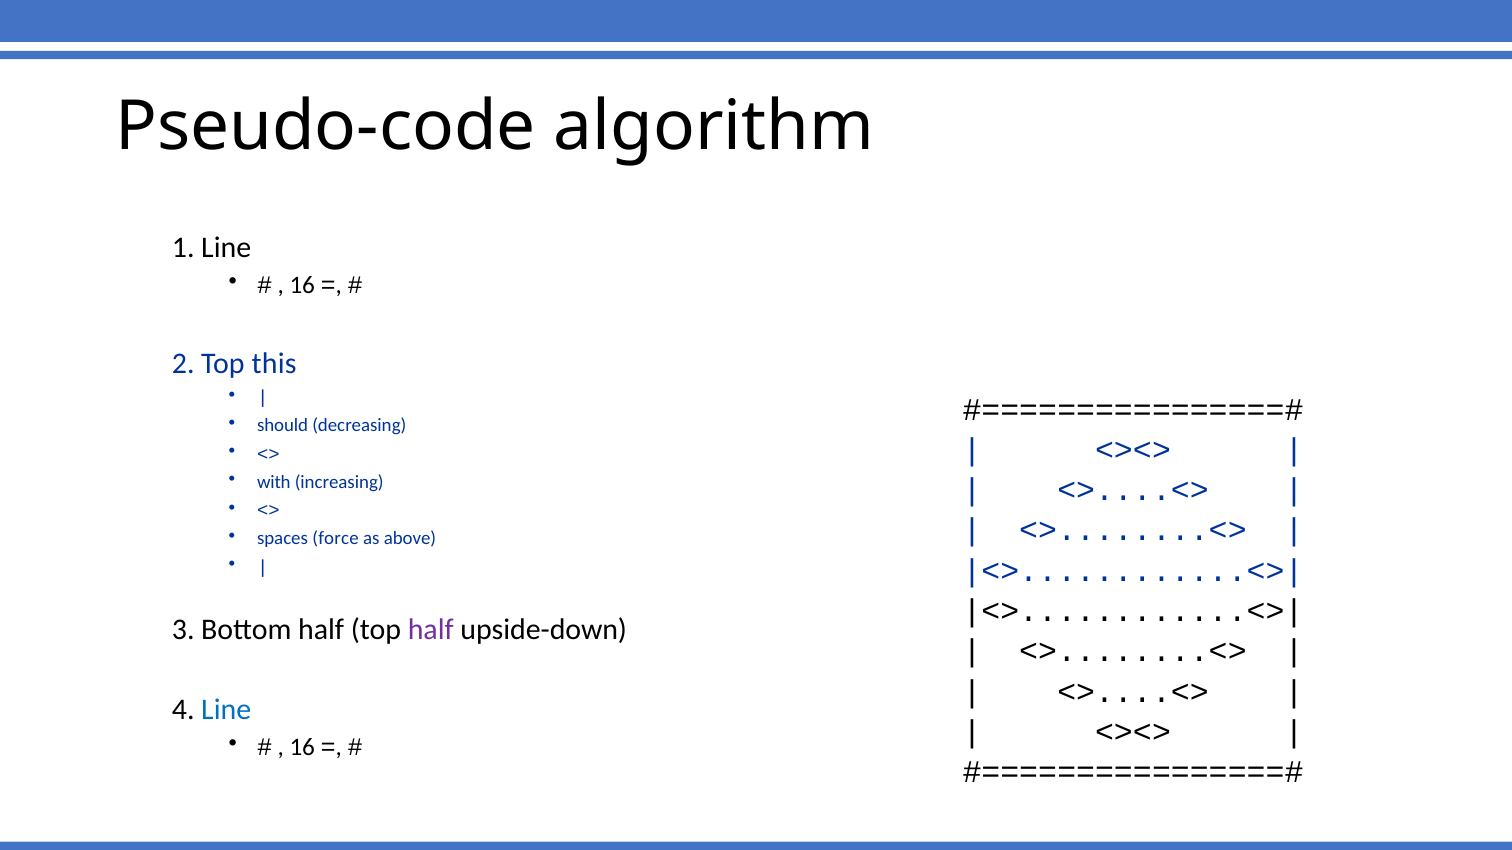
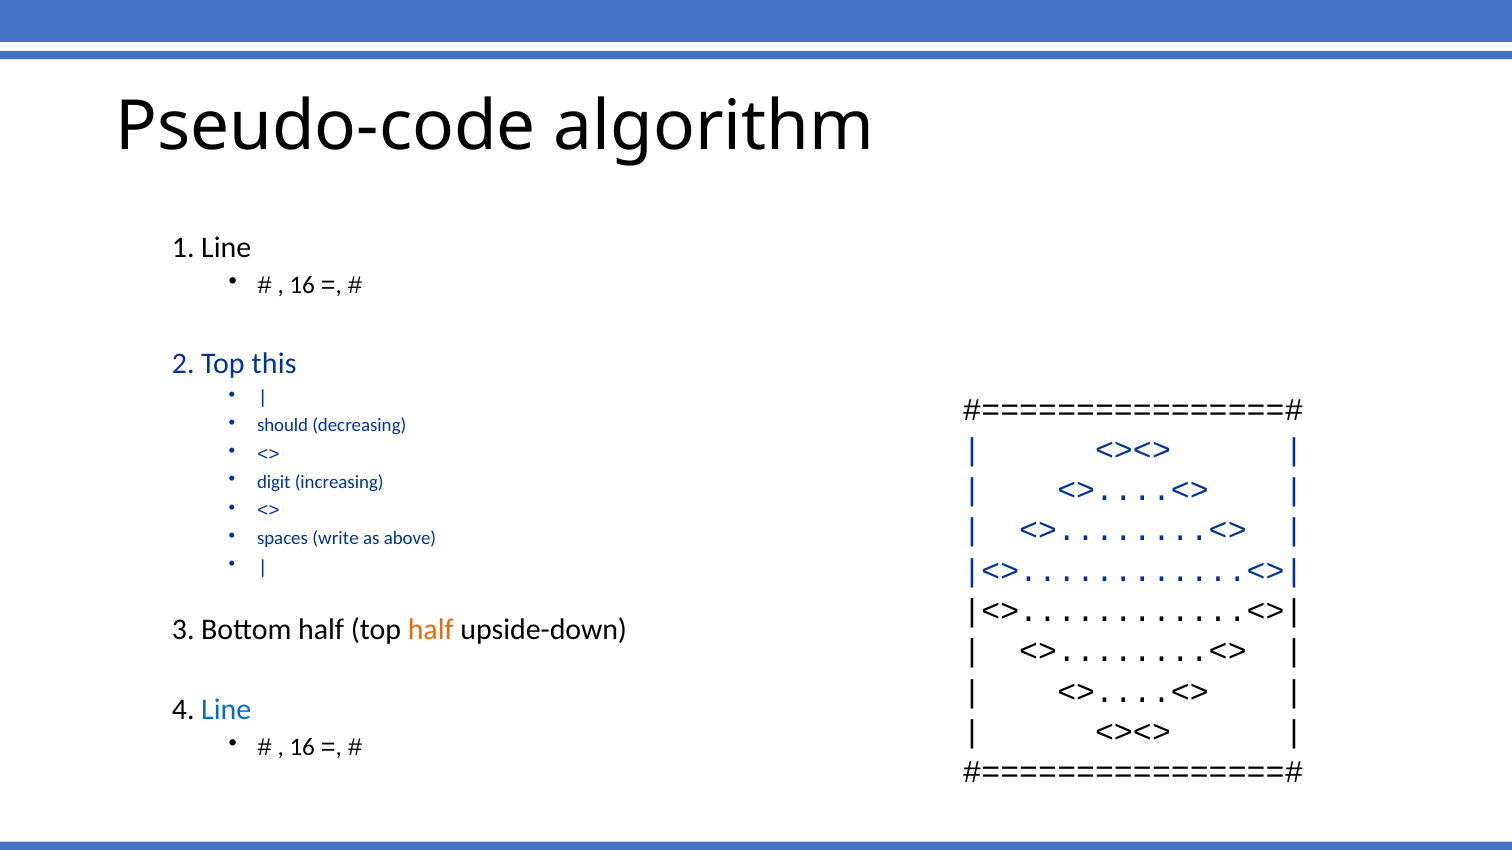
with: with -> digit (274, 482)
force: force -> write (336, 539)
half colour: purple -> orange (431, 630)
